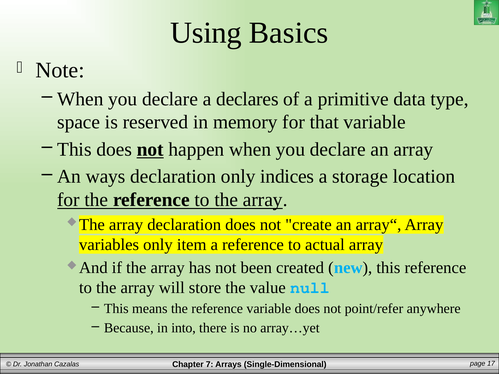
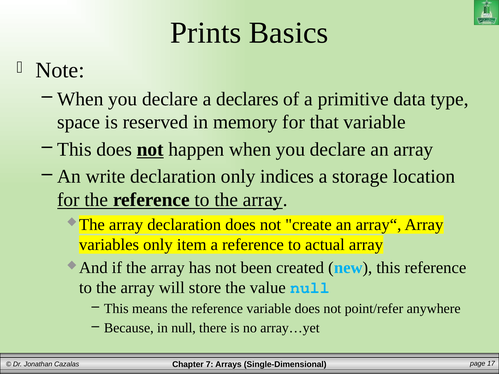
Using: Using -> Prints (206, 33)
ways: ways -> write (106, 177)
in into: into -> null (184, 328)
